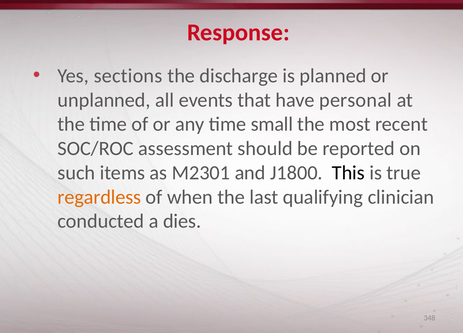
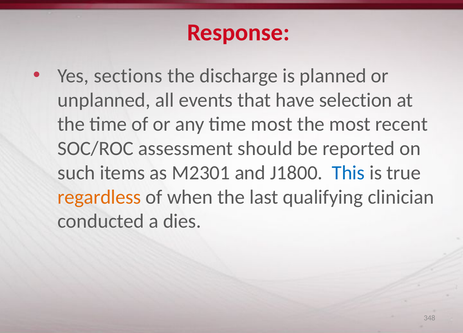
personal: personal -> selection (356, 100)
time small: small -> most (272, 124)
This colour: black -> blue (348, 173)
